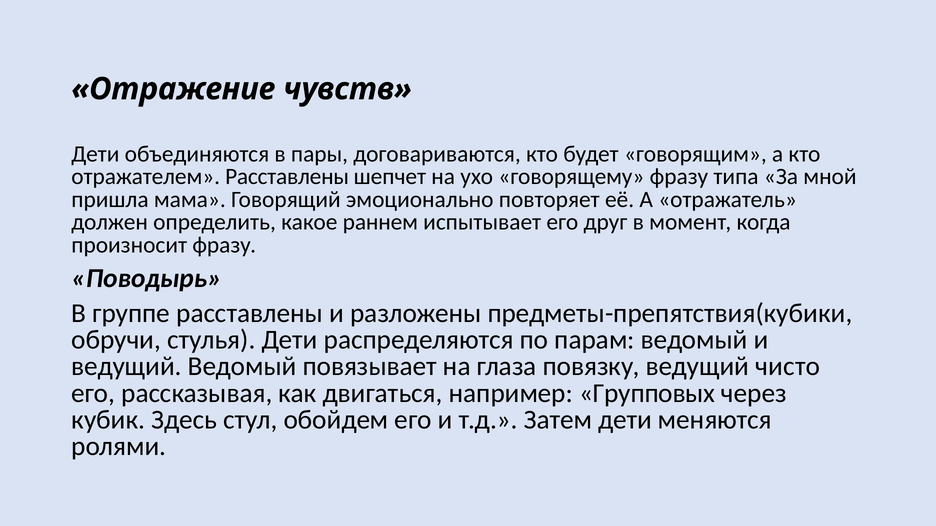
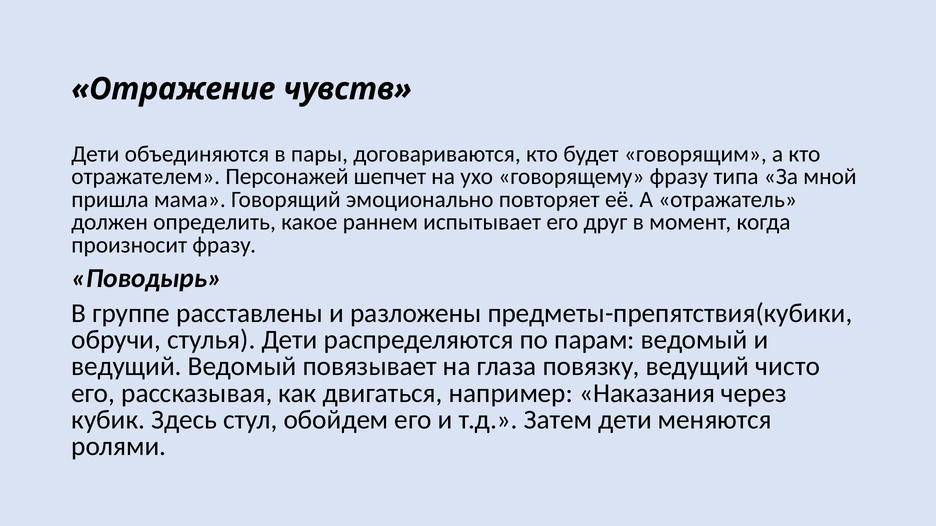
отражателем Расставлены: Расставлены -> Персонажей (287, 177)
Групповых: Групповых -> Наказания (647, 393)
